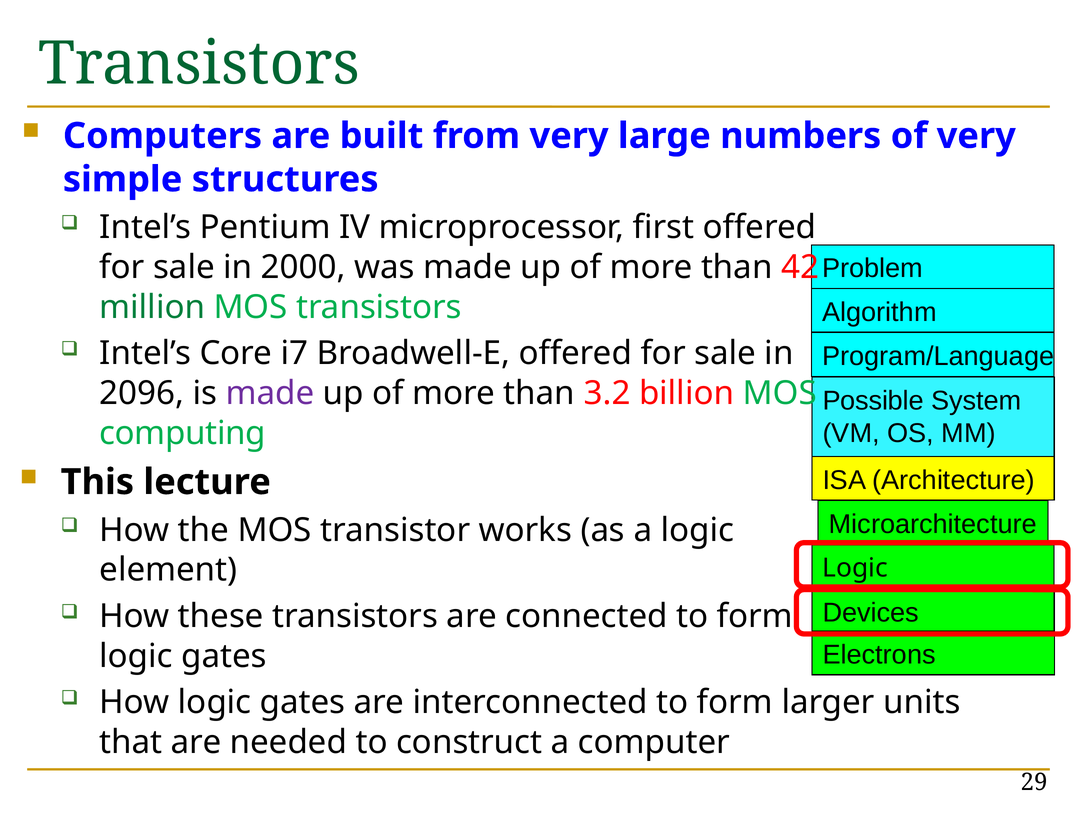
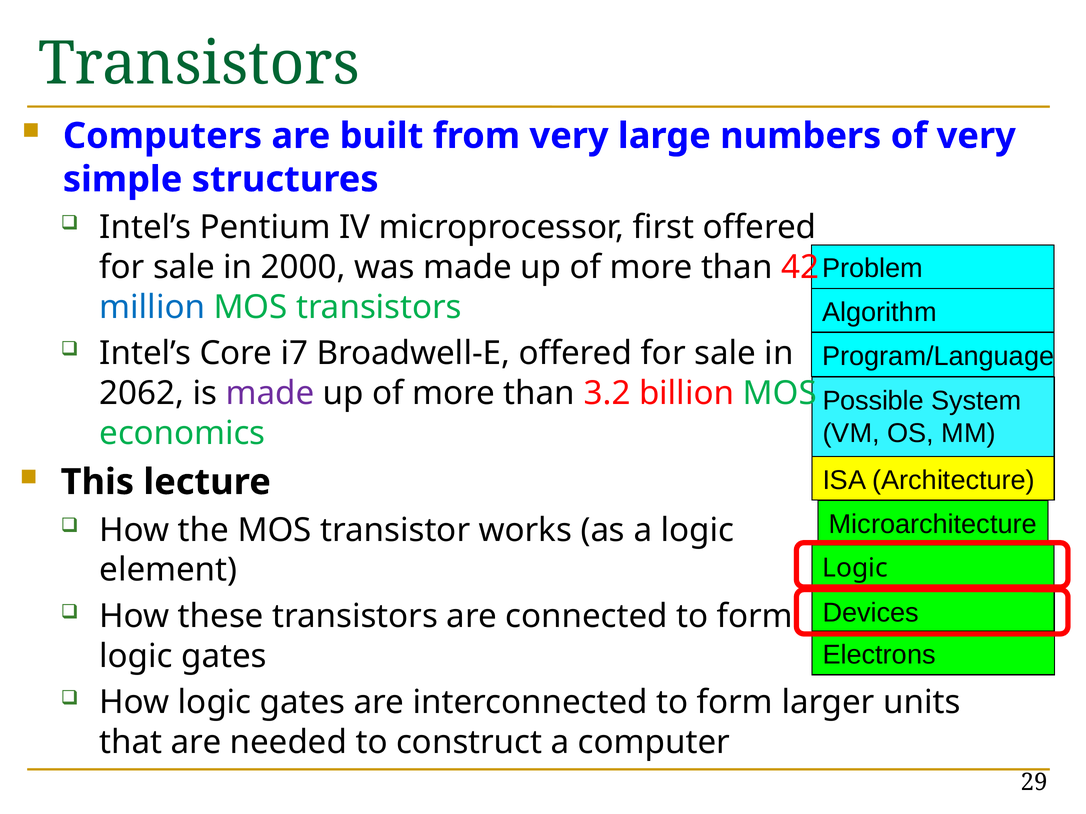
million colour: green -> blue (152, 307)
2096: 2096 -> 2062 (142, 394)
computing: computing -> economics (182, 433)
